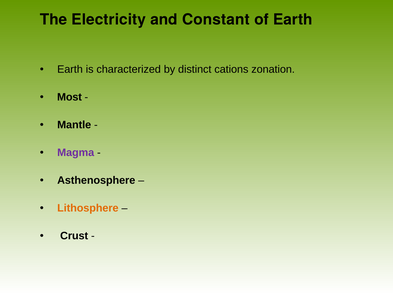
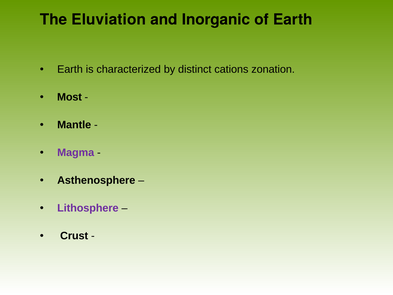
Electricity: Electricity -> Eluviation (109, 20)
Constant: Constant -> Inorganic (216, 20)
Lithosphere colour: orange -> purple (88, 208)
